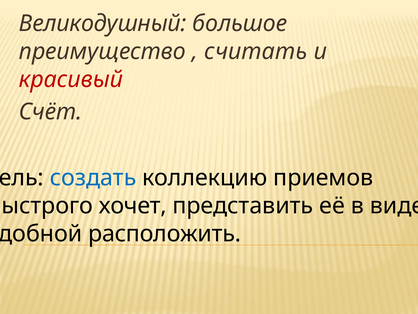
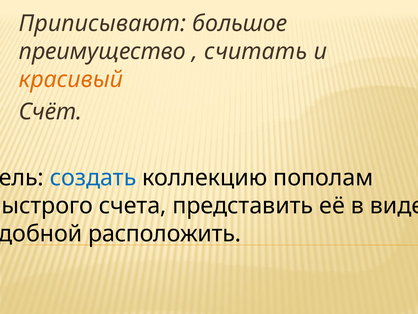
Великодушный: Великодушный -> Приписывают (103, 24)
красивый colour: red -> orange (71, 79)
приемов: приемов -> пополам (323, 178)
хочет: хочет -> счета (133, 206)
